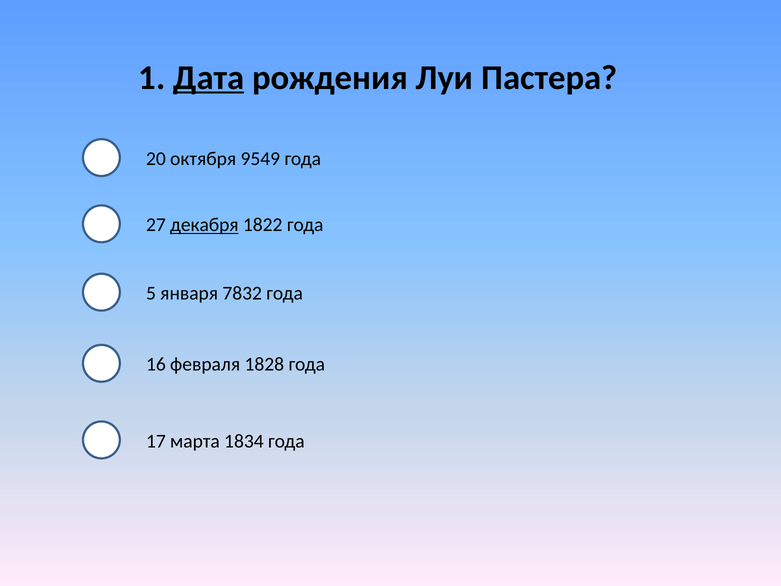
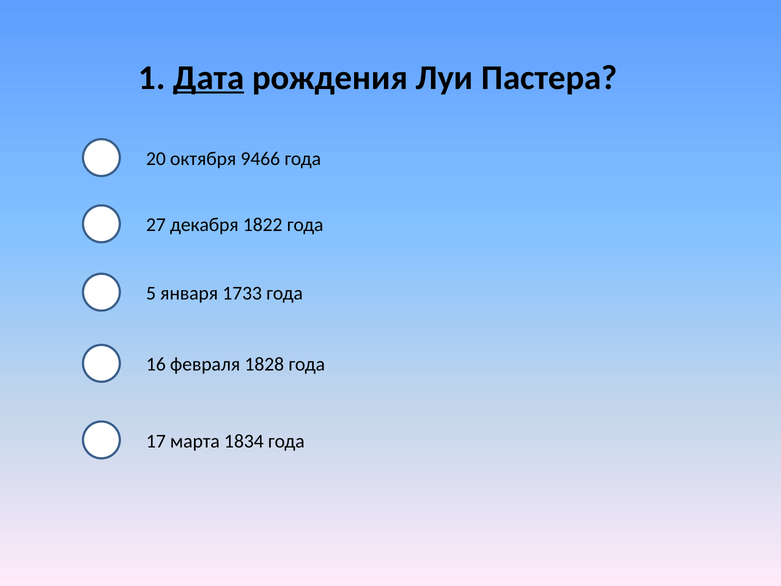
9549: 9549 -> 9466 (260, 159)
декабря underline: present -> none (204, 225)
7832: 7832 -> 1733 (242, 293)
